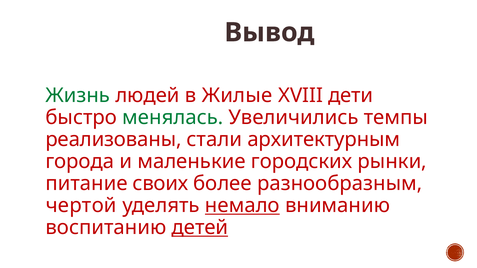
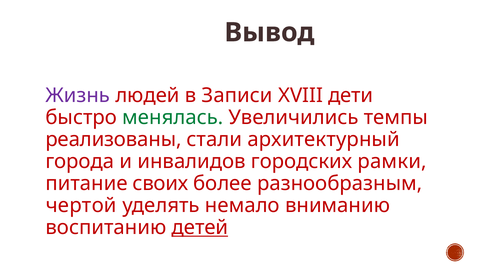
Жизнь colour: green -> purple (78, 96)
Жилые: Жилые -> Записи (237, 96)
архитектурным: архитектурным -> архитектурный (324, 140)
маленькие: маленькие -> инвалидов (192, 162)
рынки: рынки -> рамки (392, 162)
немало underline: present -> none (242, 206)
